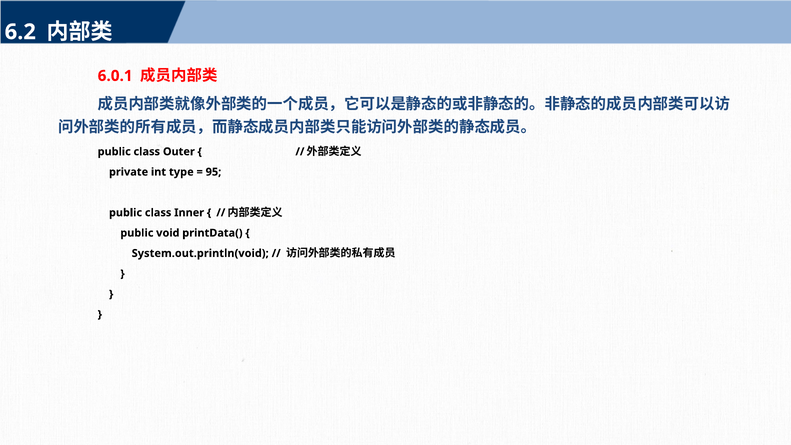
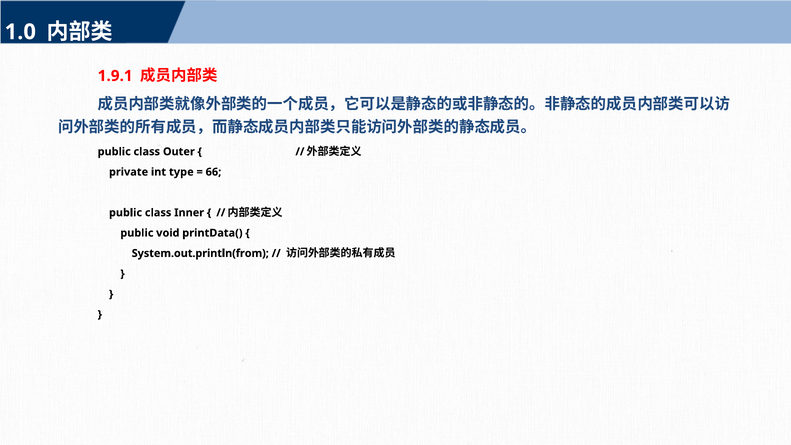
6.2: 6.2 -> 1.0 (20, 32)
6.0.1: 6.0.1 -> 1.9.1 (115, 76)
95: 95 -> 66 (213, 172)
System.out.println(void: System.out.println(void -> System.out.println(from (200, 253)
